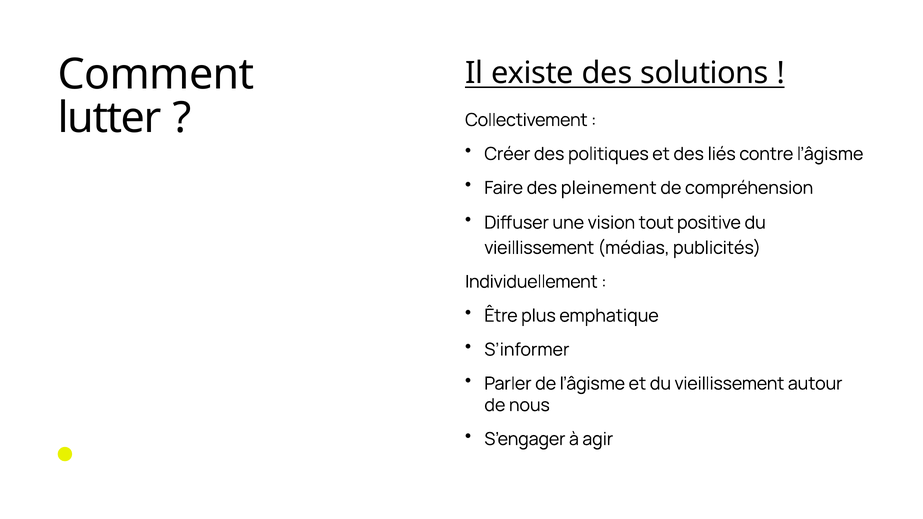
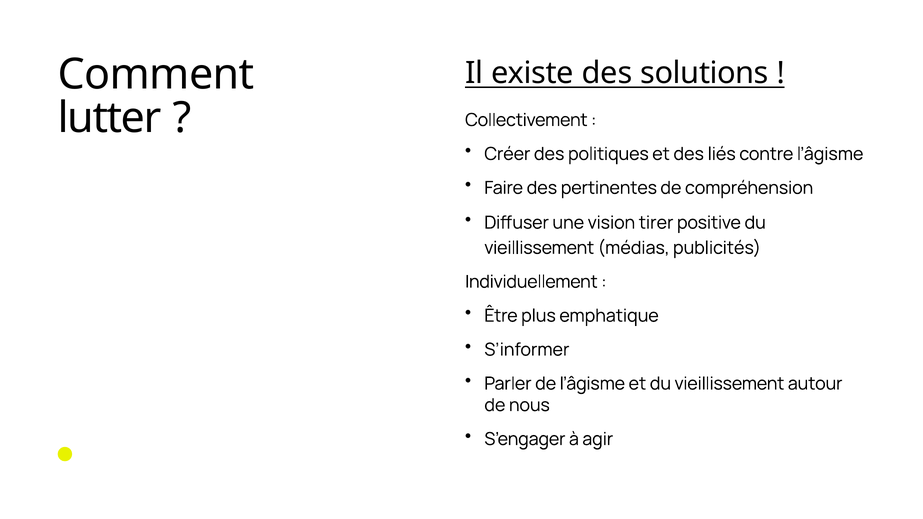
pleinement: pleinement -> pertinentes (609, 188)
tout: tout -> tirer (656, 223)
